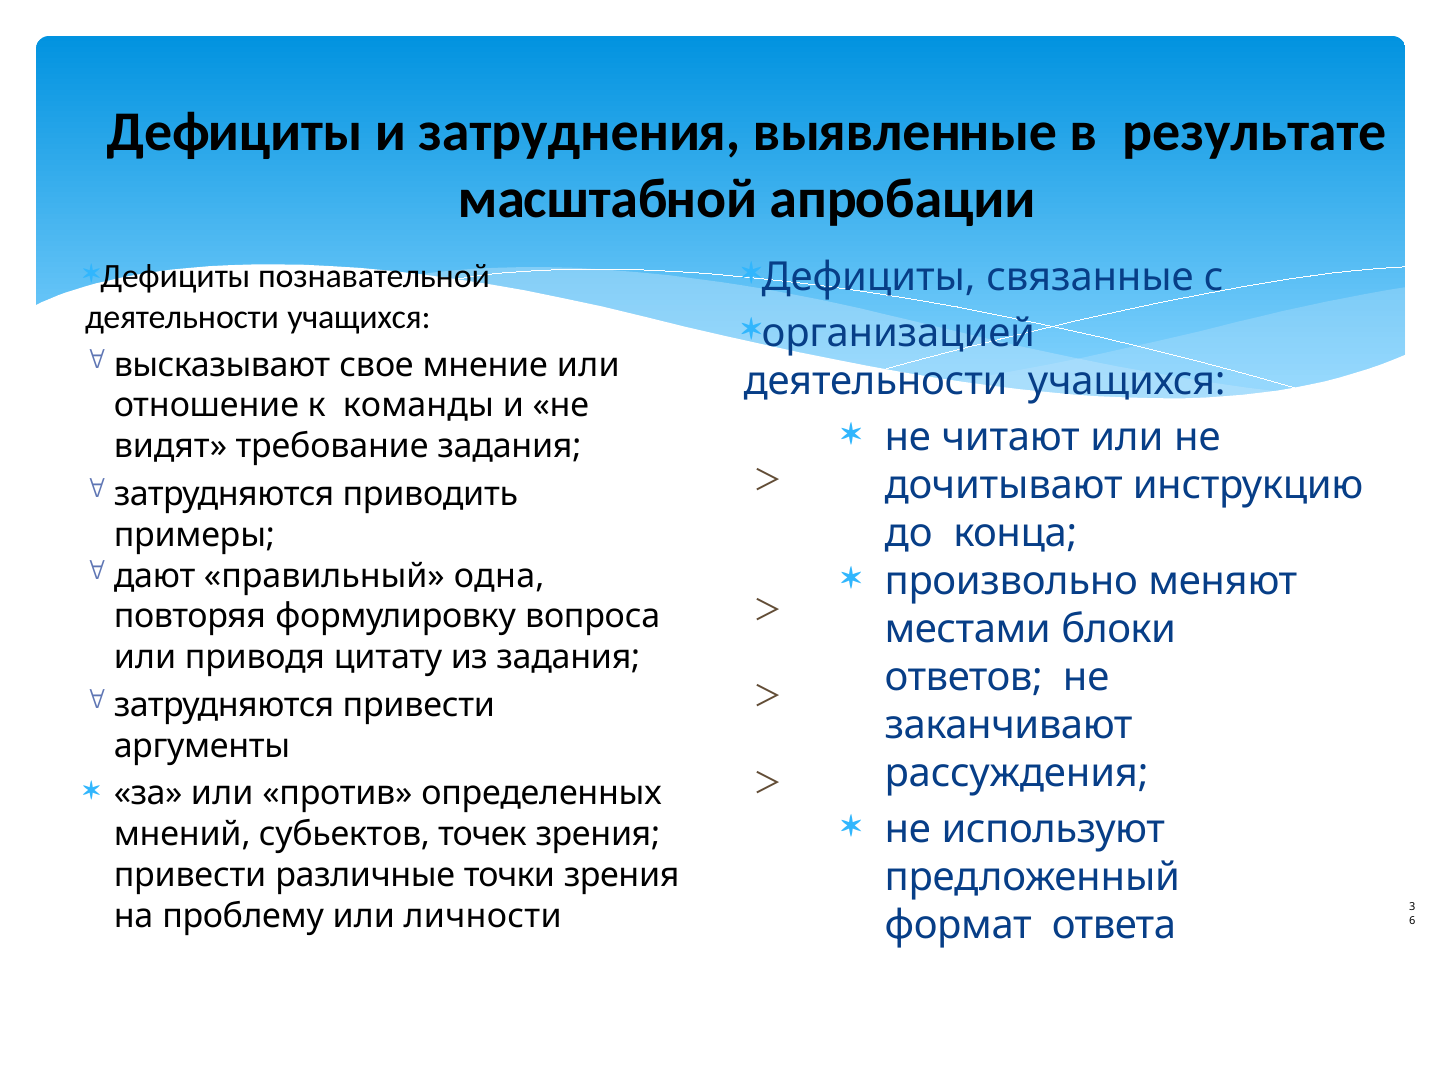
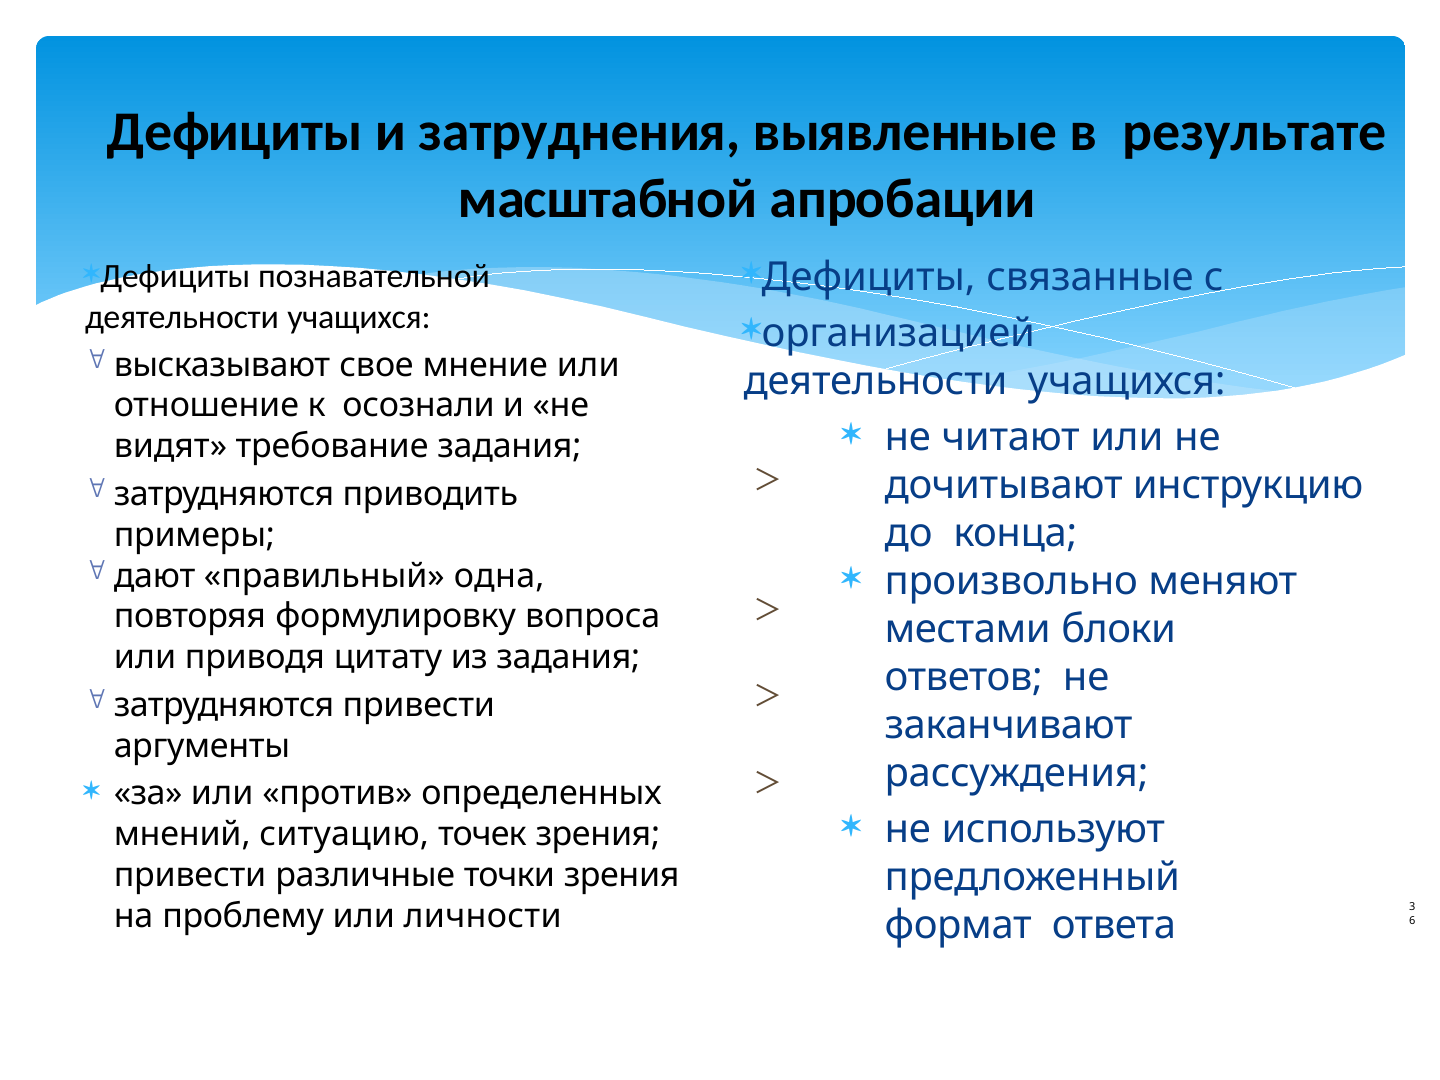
команды: команды -> осознали (419, 406)
субьектов: субьектов -> ситуацию (344, 834)
